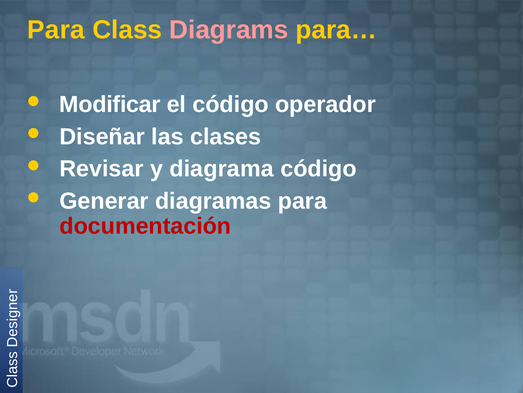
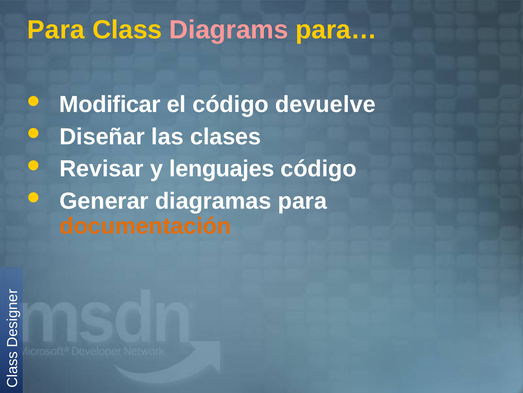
operador: operador -> devuelve (325, 104)
diagrama: diagrama -> lenguajes (222, 169)
documentación colour: red -> orange (145, 226)
